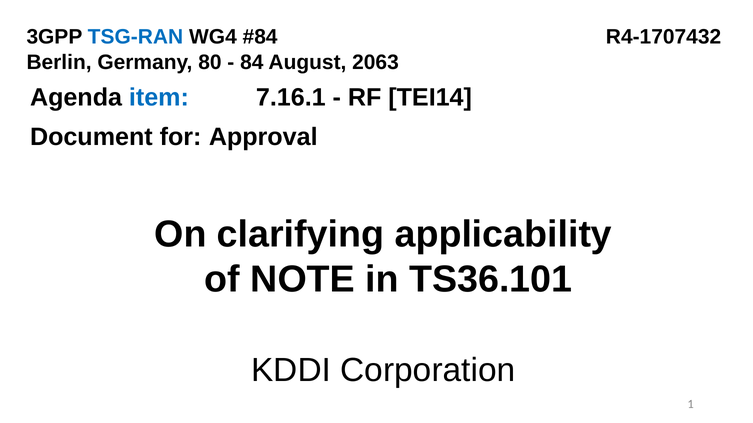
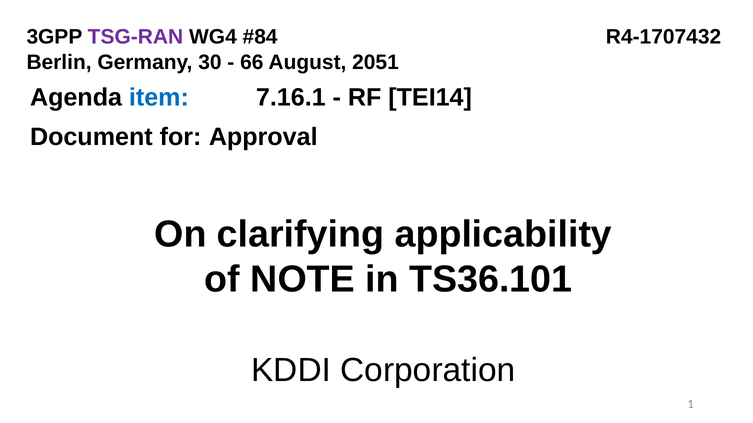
TSG-RAN colour: blue -> purple (135, 37)
80: 80 -> 30 (210, 62)
84: 84 -> 66 (252, 62)
2063: 2063 -> 2051 (375, 62)
